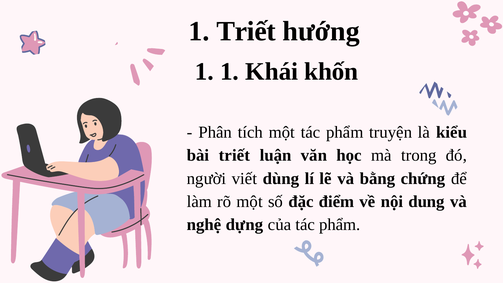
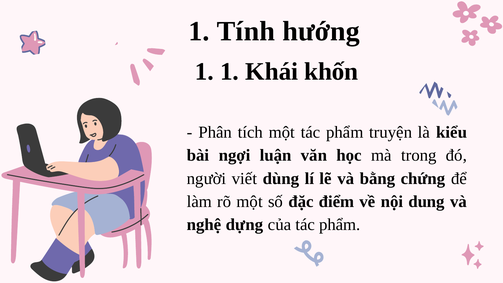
1 Triết: Triết -> Tính (246, 31)
bài triết: triết -> ngợi (235, 155)
